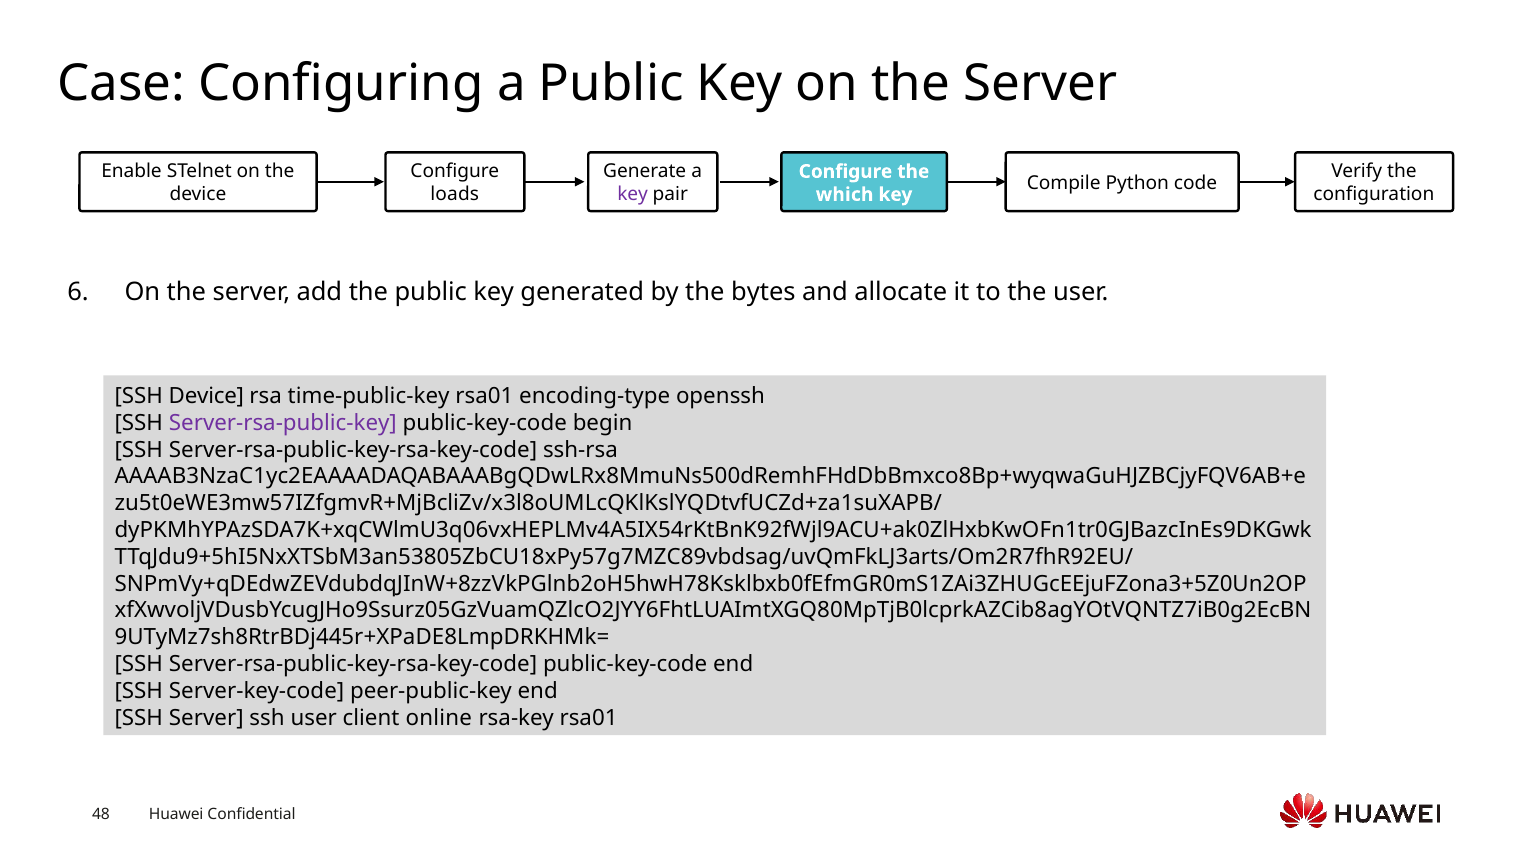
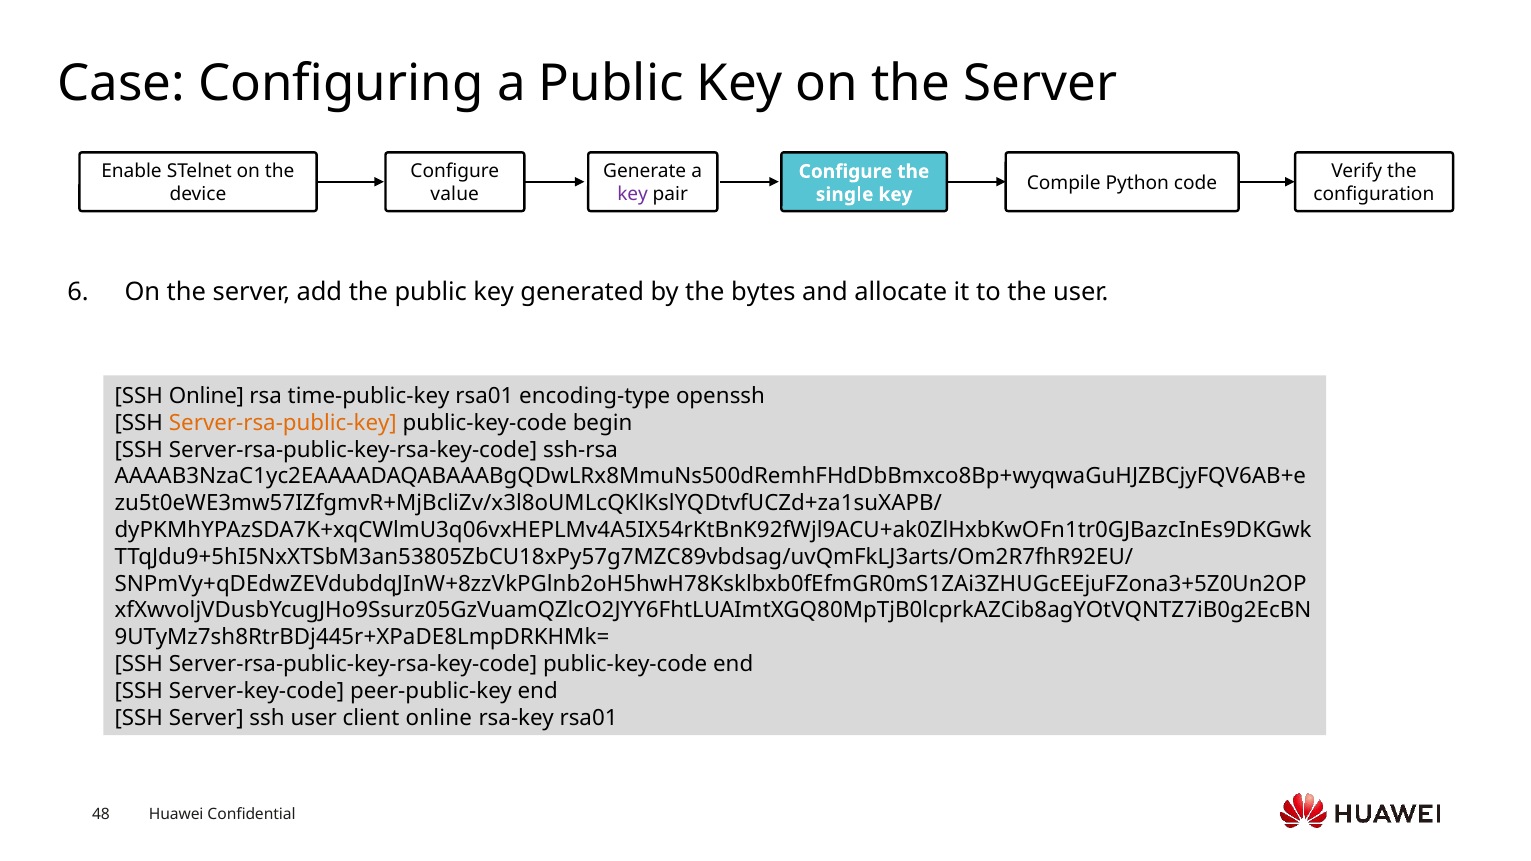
loads: loads -> value (455, 195)
which: which -> single (845, 195)
SSH Device: Device -> Online (206, 396)
Server-rsa-public-key colour: purple -> orange (283, 423)
